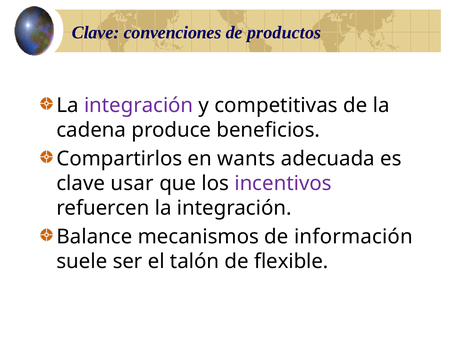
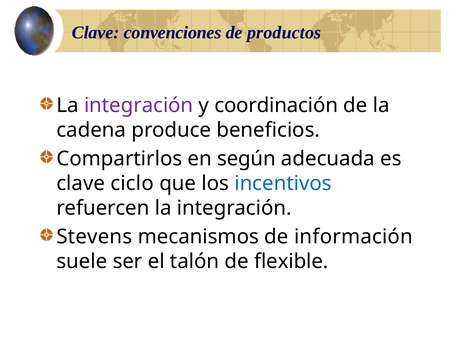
competitivas: competitivas -> coordinación (276, 105)
wants: wants -> según (246, 159)
usar: usar -> ciclo (132, 183)
incentivos colour: purple -> blue (283, 183)
Balance: Balance -> Stevens (94, 237)
